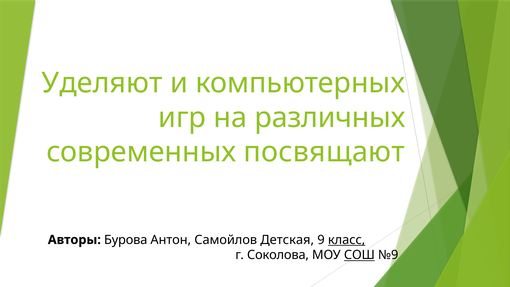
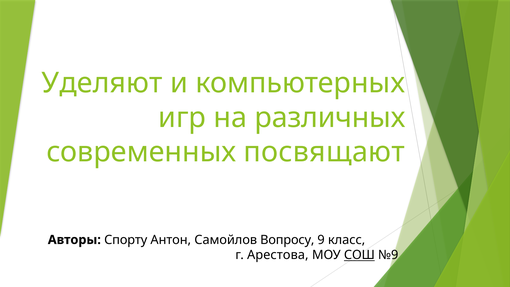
Бурова: Бурова -> Спорту (126, 240)
Детская: Детская -> Вопросу (287, 240)
класс underline: present -> none (347, 240)
Соколова: Соколова -> Арестова (278, 255)
